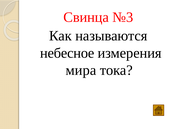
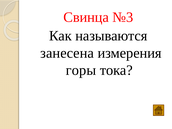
небесное: небесное -> занесена (67, 53)
мира: мира -> горы (81, 70)
